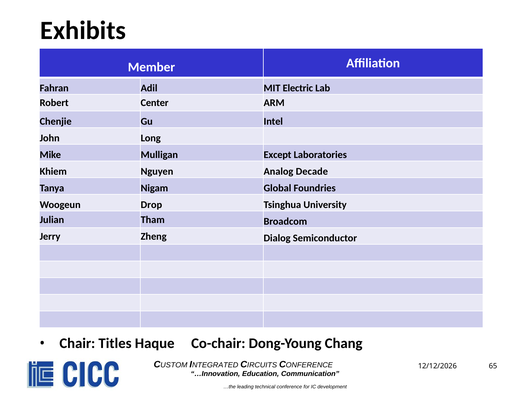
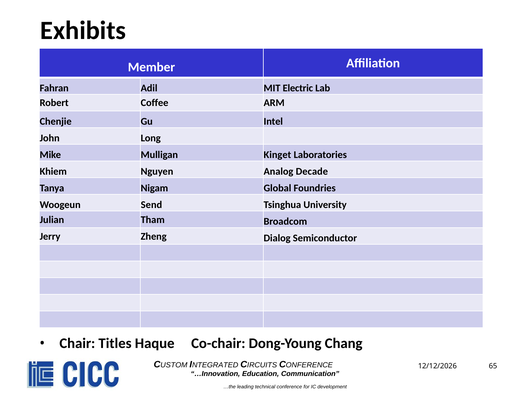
Center: Center -> Coffee (155, 103)
Except: Except -> Kinget (277, 155)
Drop: Drop -> Send (151, 205)
